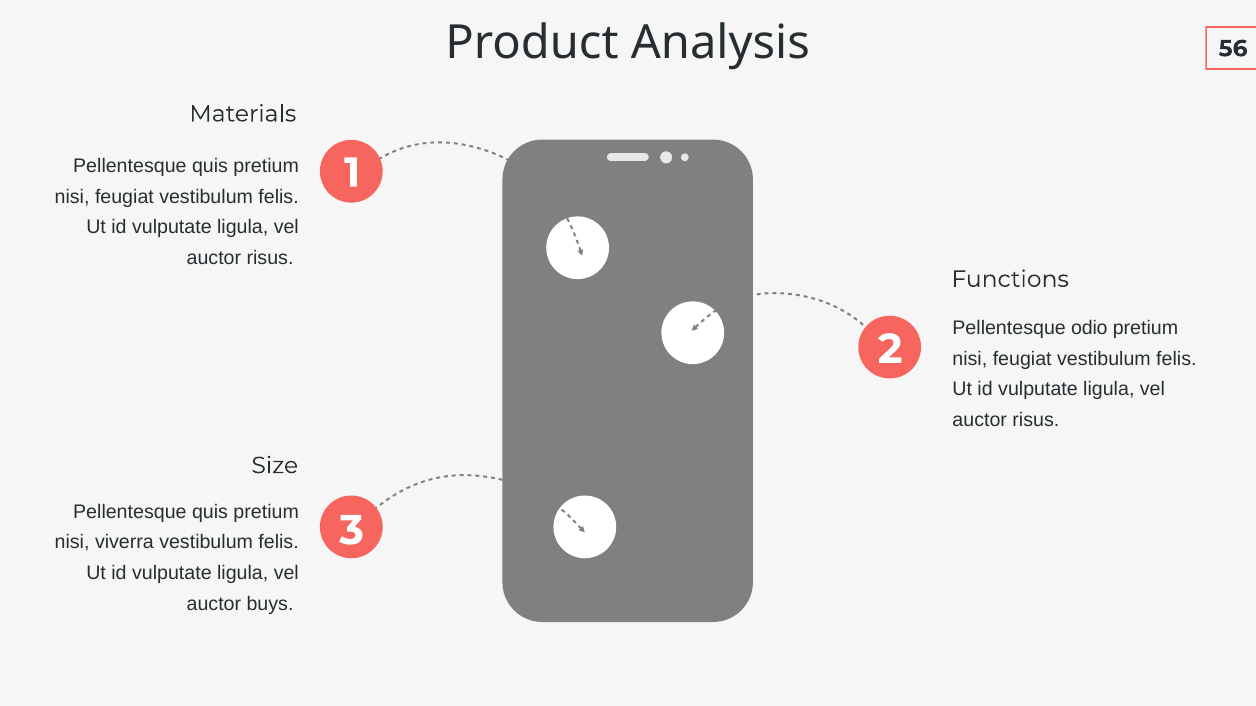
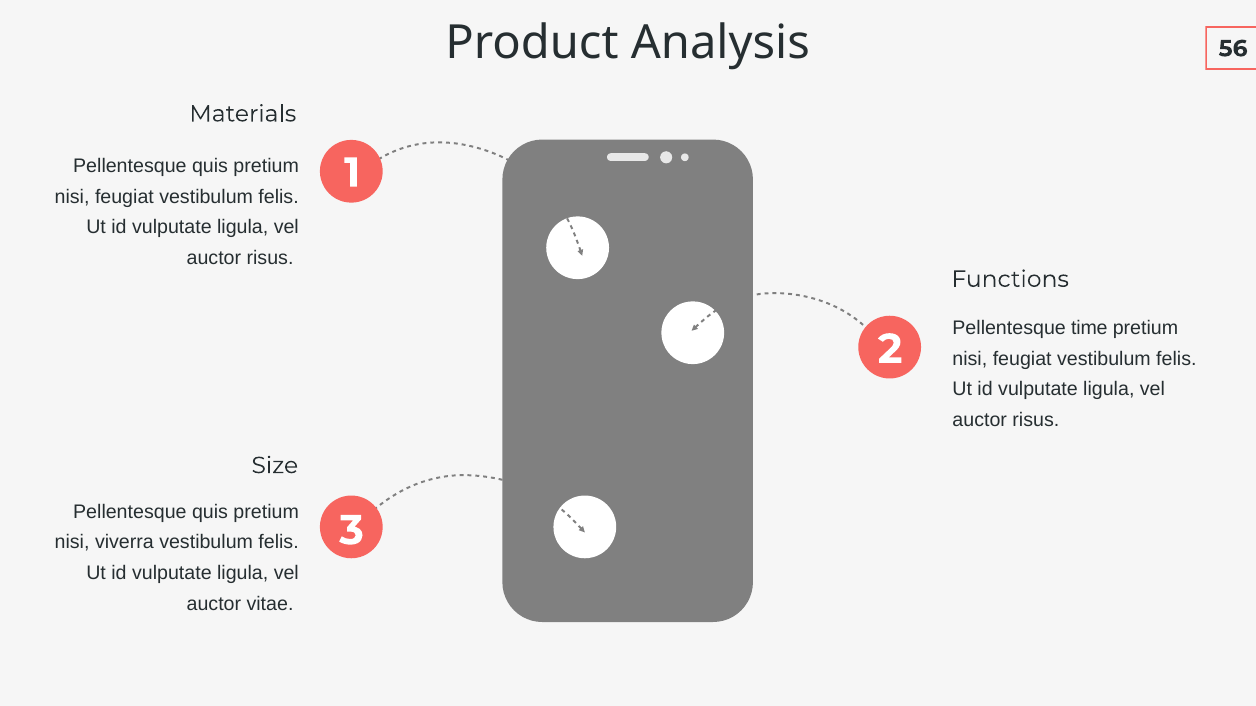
odio: odio -> time (1089, 328)
buys: buys -> vitae (270, 604)
